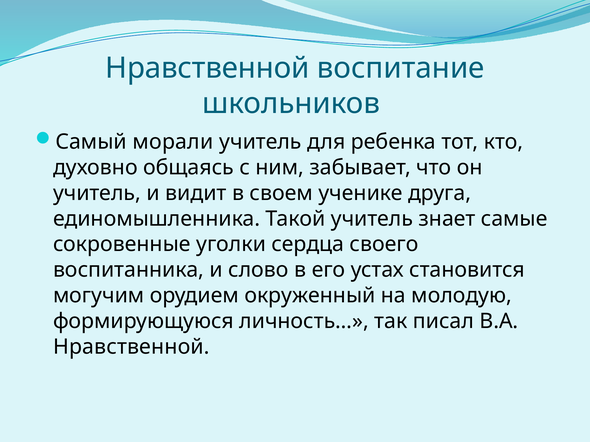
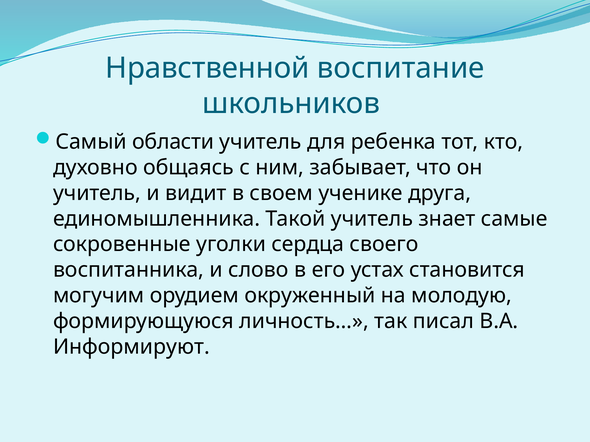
морали: морали -> области (173, 142)
Нравственной: Нравственной -> Информируют (131, 347)
